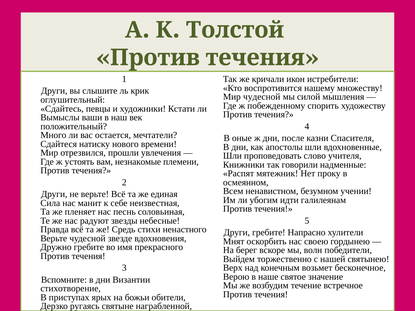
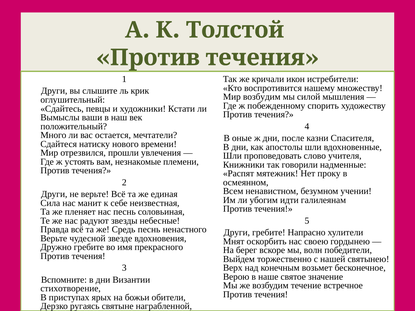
Мир чудесной: чудесной -> возбудим (262, 97)
Средь стихи: стихи -> песнь (149, 230)
